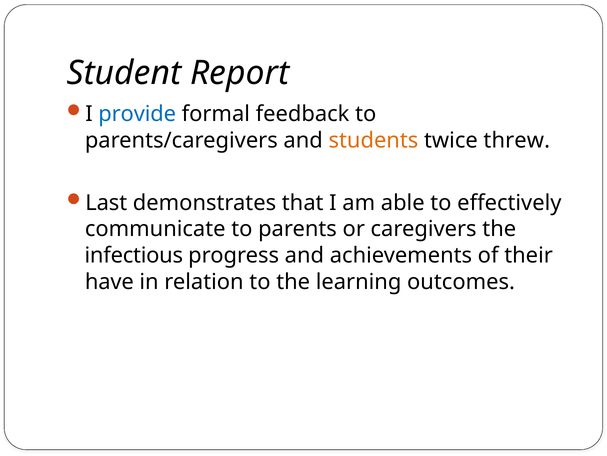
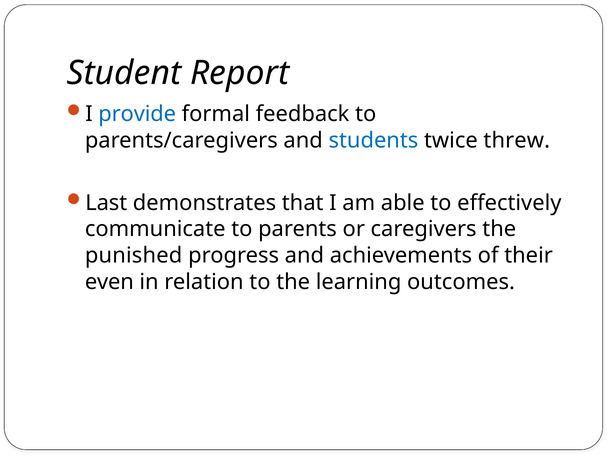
students colour: orange -> blue (373, 140)
infectious: infectious -> punished (134, 255)
have: have -> even (109, 281)
